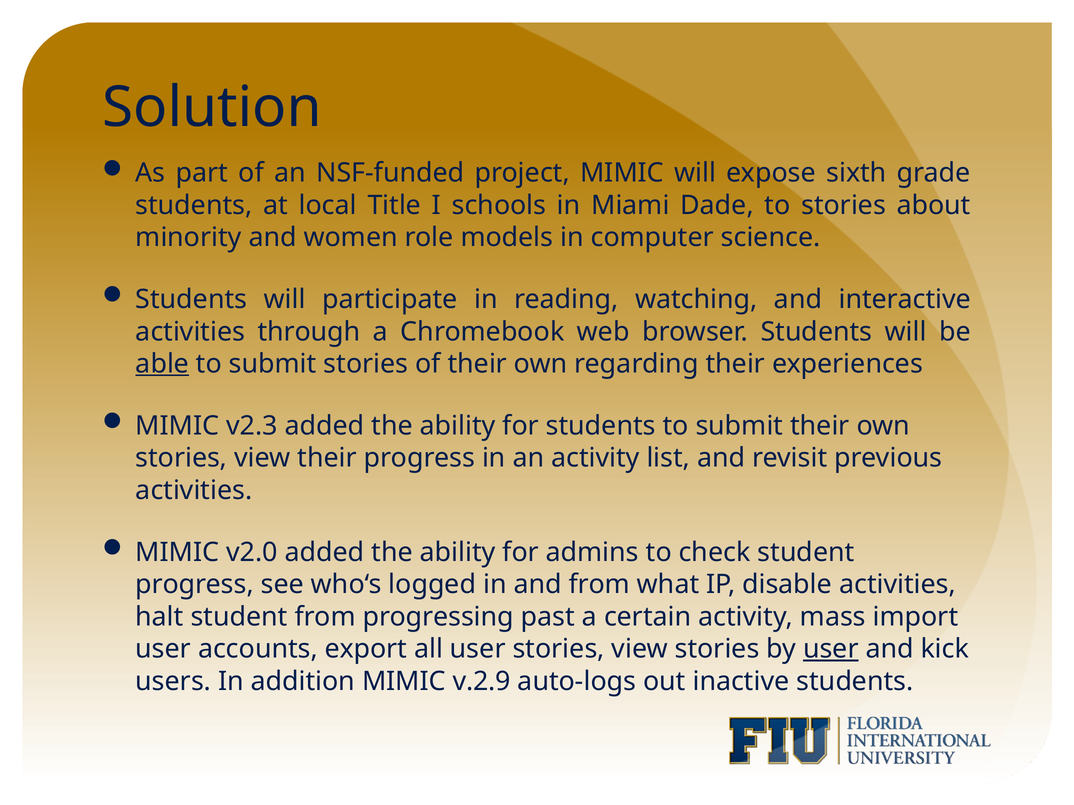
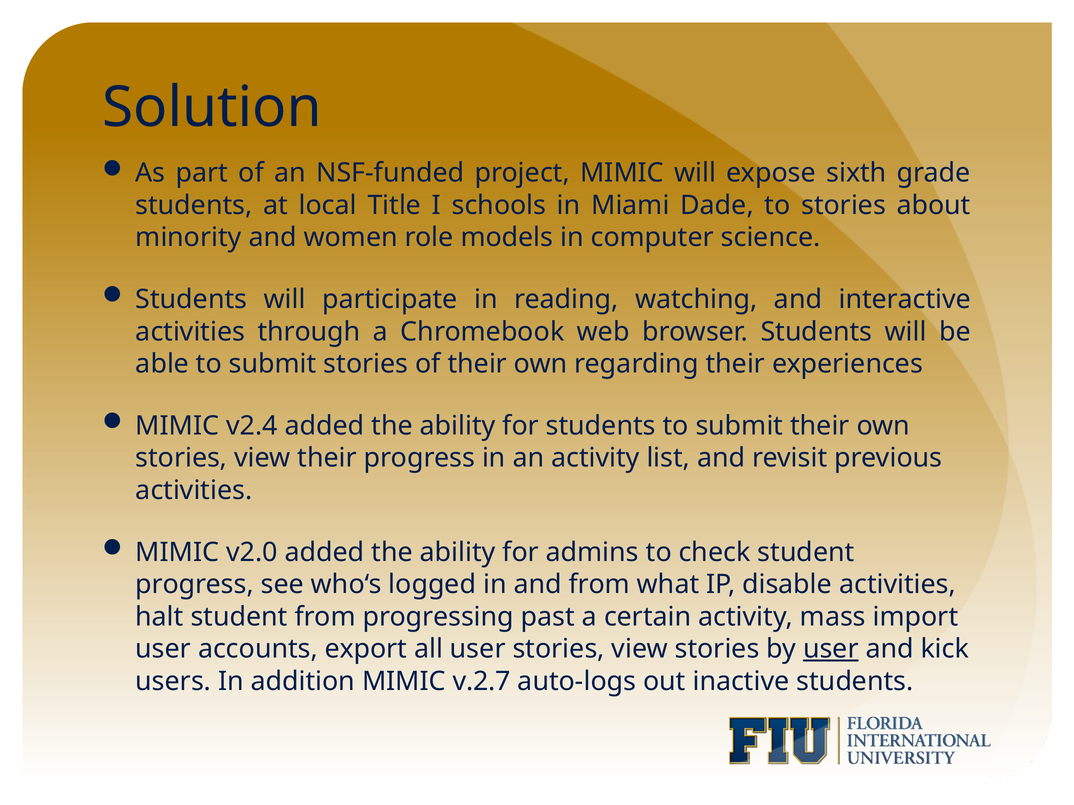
able underline: present -> none (162, 364)
v2.3: v2.3 -> v2.4 (252, 426)
v.2.9: v.2.9 -> v.2.7 (482, 682)
